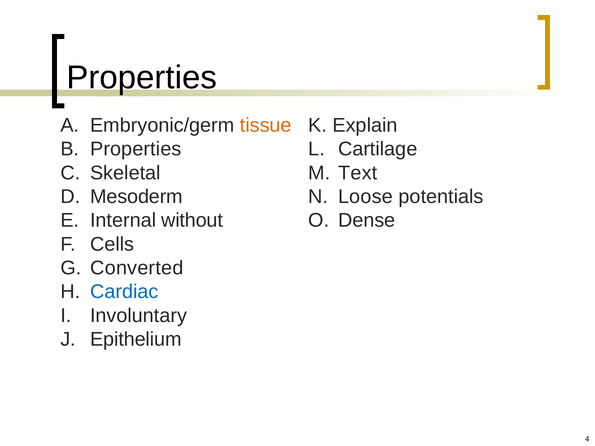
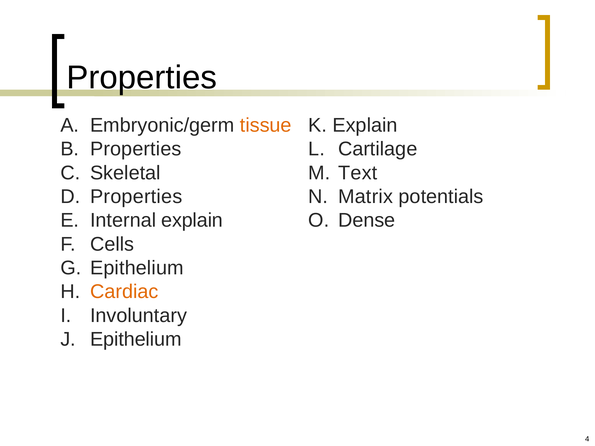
Mesoderm: Mesoderm -> Properties (136, 197)
Loose: Loose -> Matrix (366, 197)
Internal without: without -> explain (192, 220)
Converted: Converted -> Epithelium (137, 268)
Cardiac colour: blue -> orange (124, 292)
